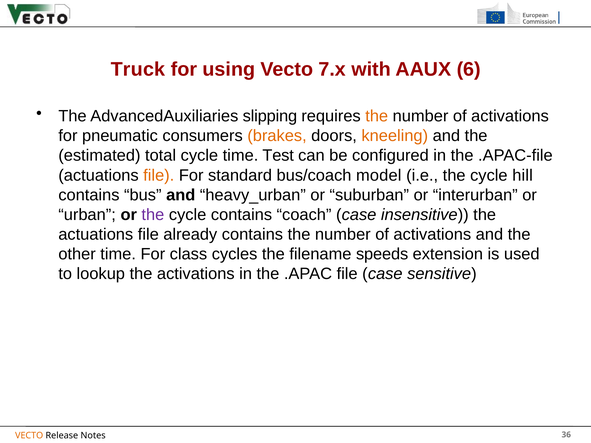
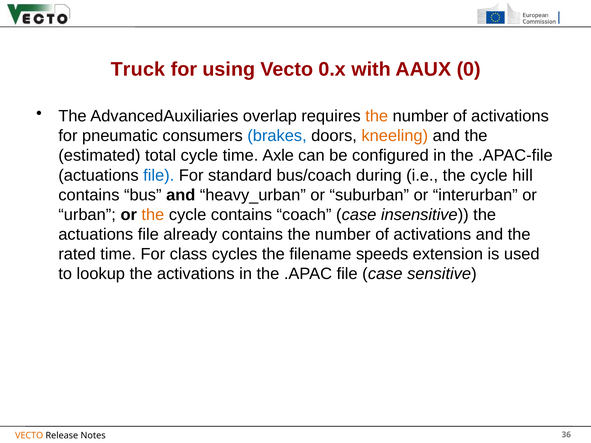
7.x: 7.x -> 0.x (332, 70)
6: 6 -> 0 (469, 70)
slipping: slipping -> overlap (270, 116)
brakes colour: orange -> blue (277, 136)
Test: Test -> Axle (278, 156)
file colour: orange -> blue (159, 175)
model: model -> during (379, 175)
the colour: purple -> orange (153, 215)
other: other -> rated (77, 254)
